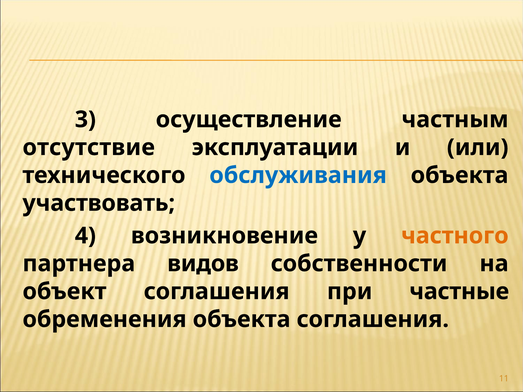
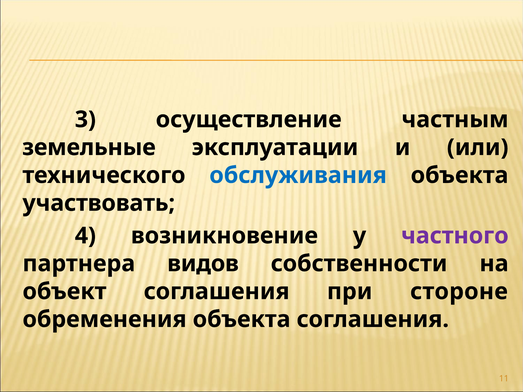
отсутствие: отсутствие -> земельные (89, 147)
частного colour: orange -> purple (455, 236)
частные: частные -> стороне (459, 292)
